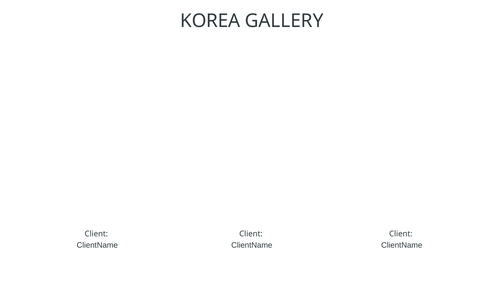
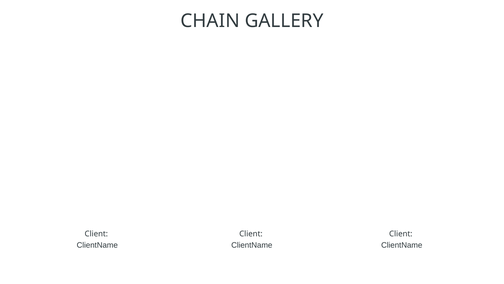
KOREA: KOREA -> CHAIN (210, 21)
